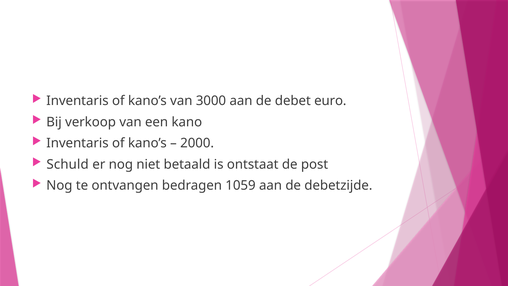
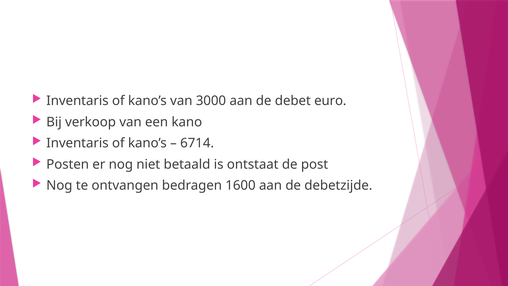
2000: 2000 -> 6714 (197, 143)
Schuld: Schuld -> Posten (68, 164)
1059: 1059 -> 1600 (240, 185)
